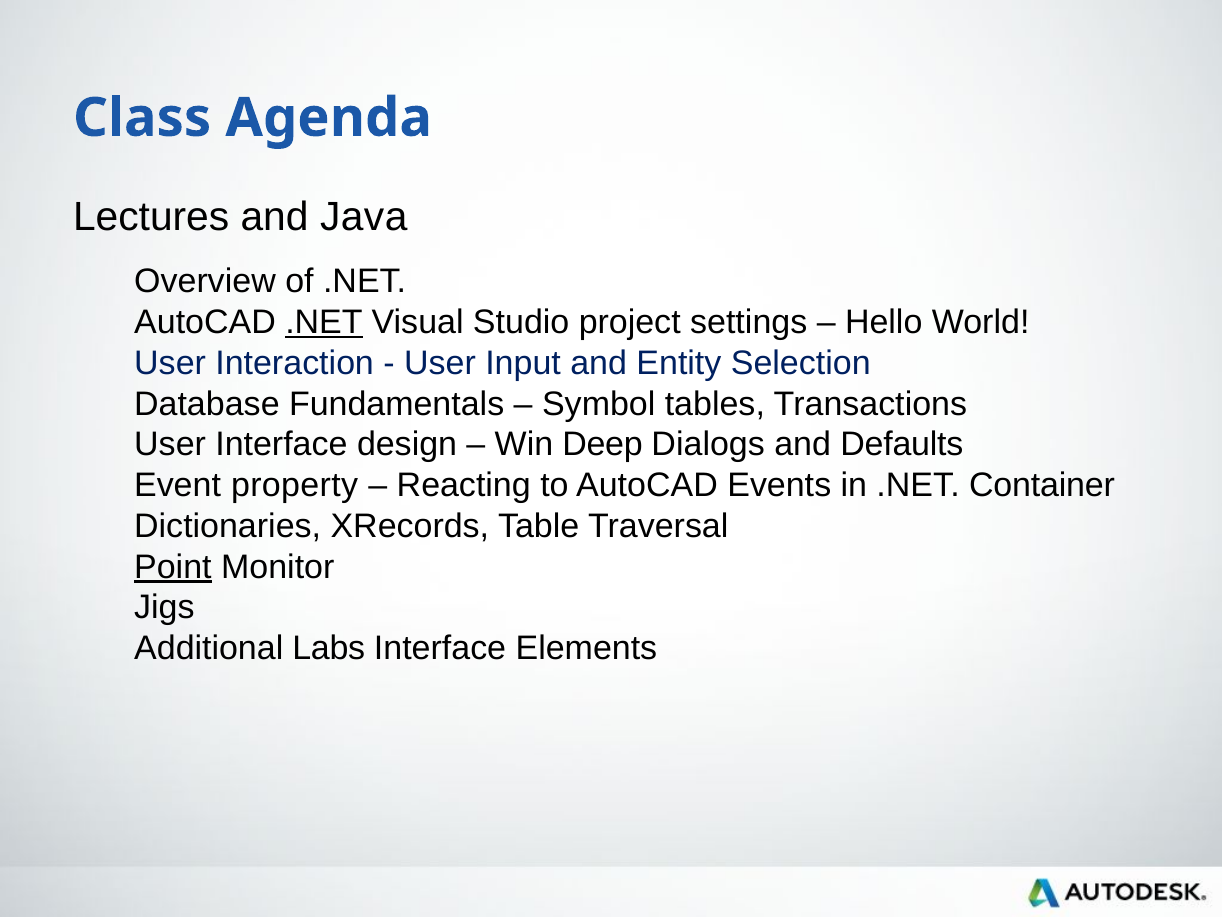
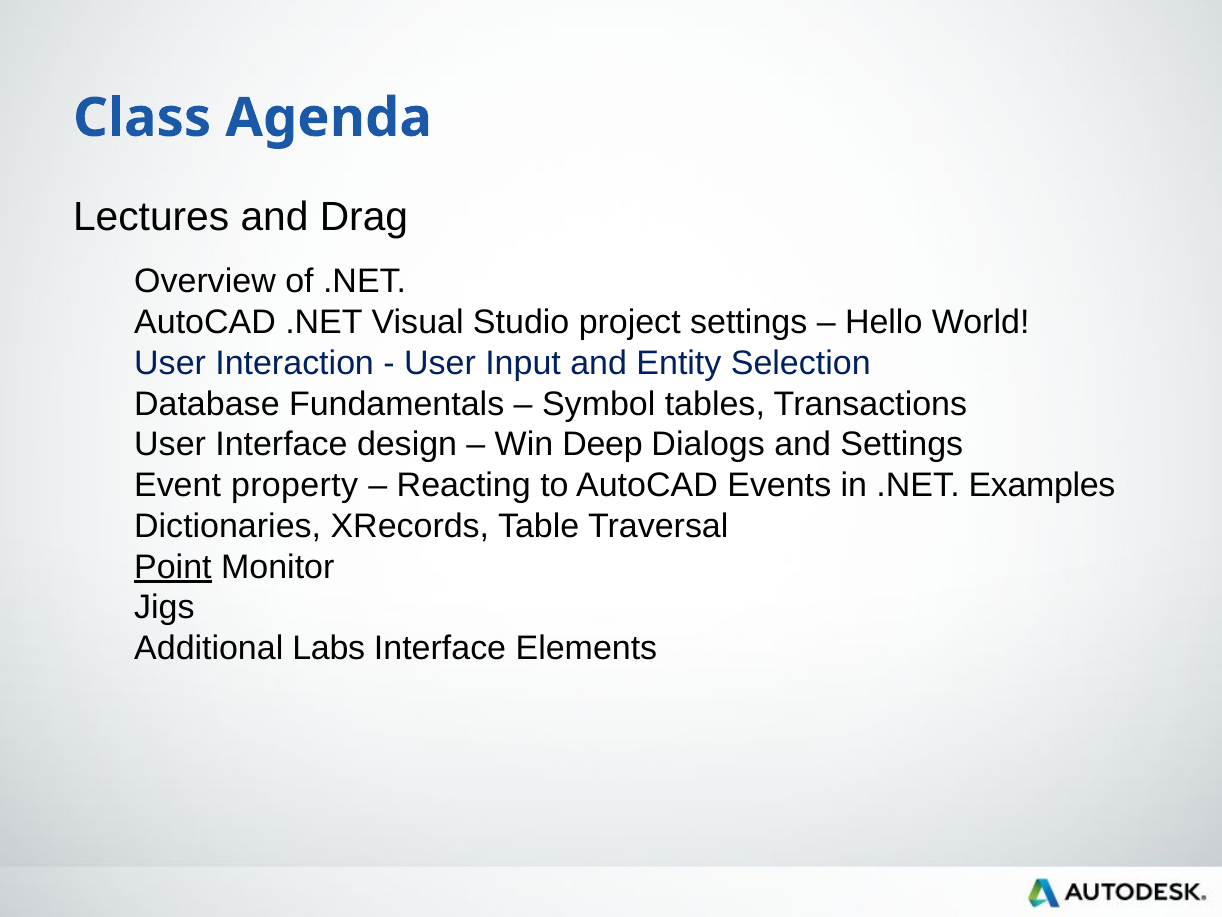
Java: Java -> Drag (364, 217)
.NET underline: present -> none (324, 322)
and Defaults: Defaults -> Settings (902, 444)
Container: Container -> Examples (1042, 485)
